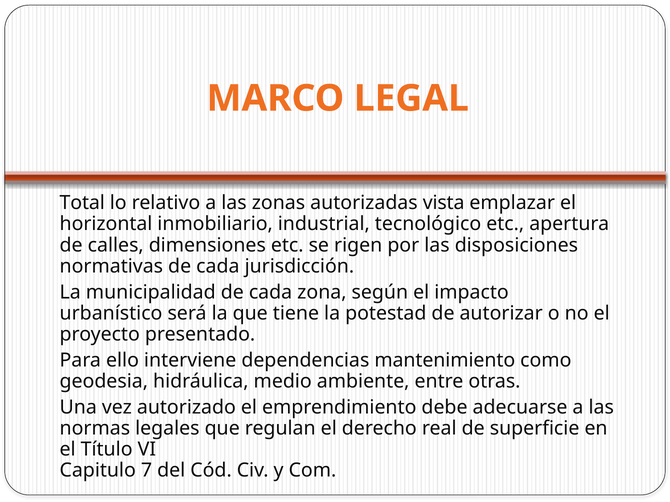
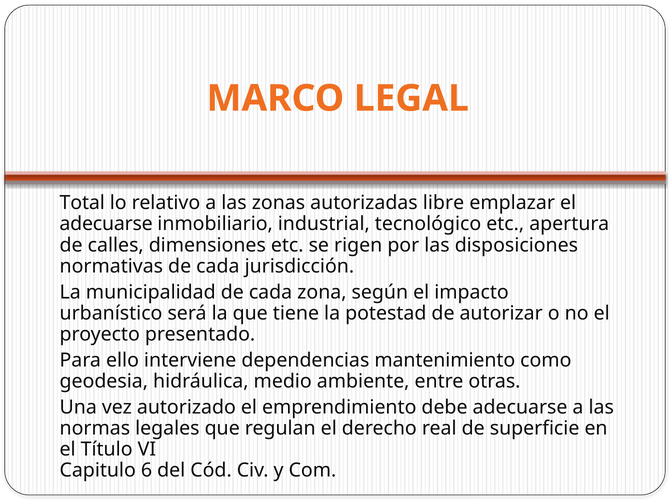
vista: vista -> libre (444, 203)
horizontal: horizontal -> adecuarse (106, 224)
7: 7 -> 6 (147, 471)
